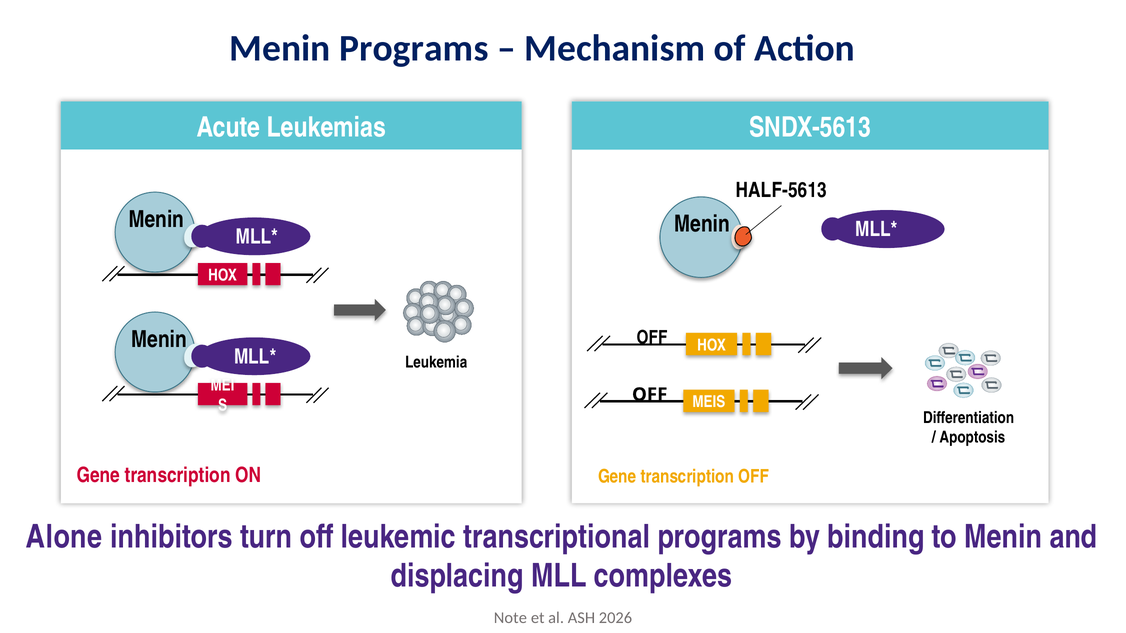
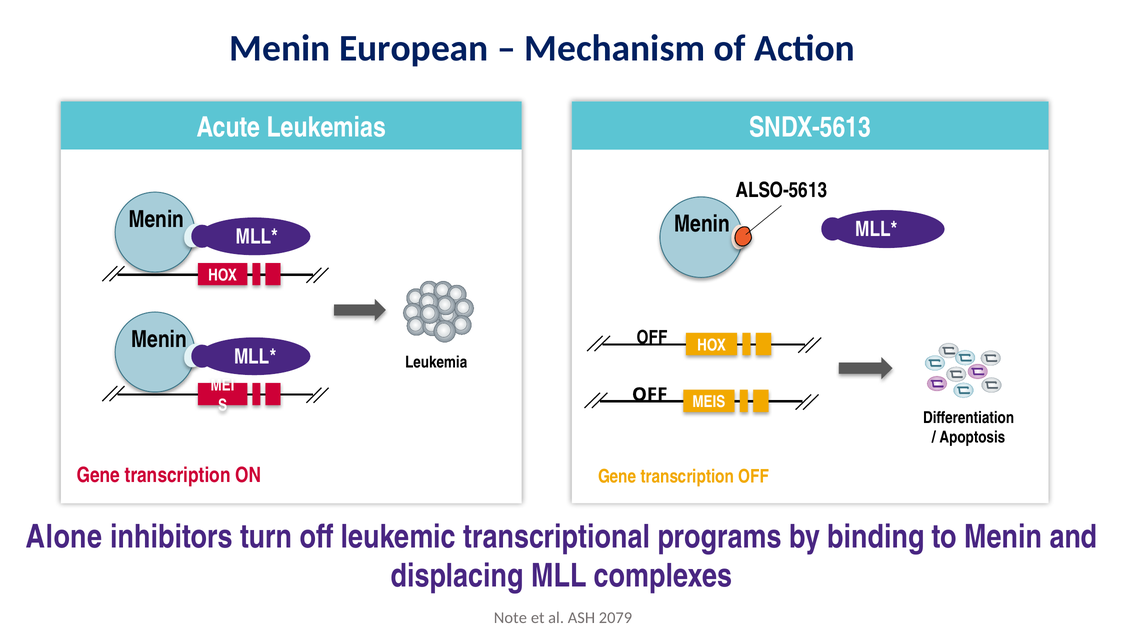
Menin Programs: Programs -> European (414, 48)
HALF-5613: HALF-5613 -> ALSO-5613 (781, 190)
2026: 2026 -> 2079 (615, 618)
